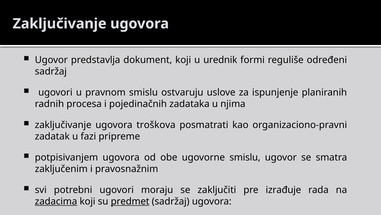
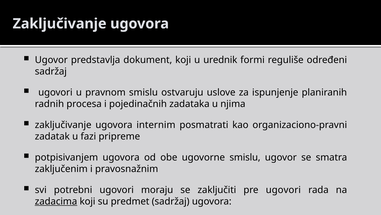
troškova: troškova -> internim (156, 125)
pre izrađuje: izrađuje -> ugovori (283, 189)
predmet underline: present -> none (130, 201)
